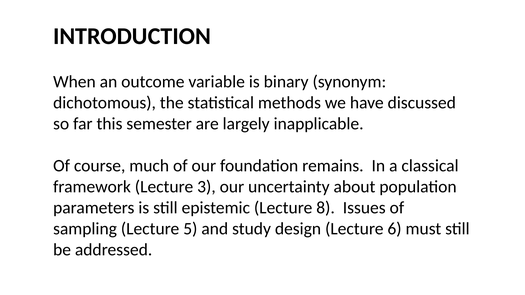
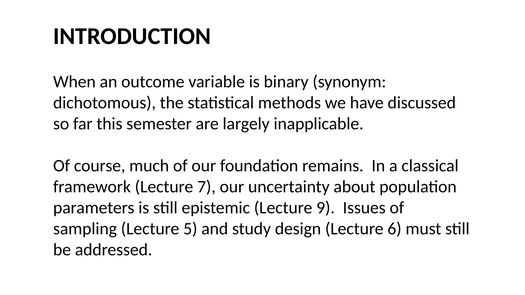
3: 3 -> 7 (206, 187)
8: 8 -> 9 (326, 208)
